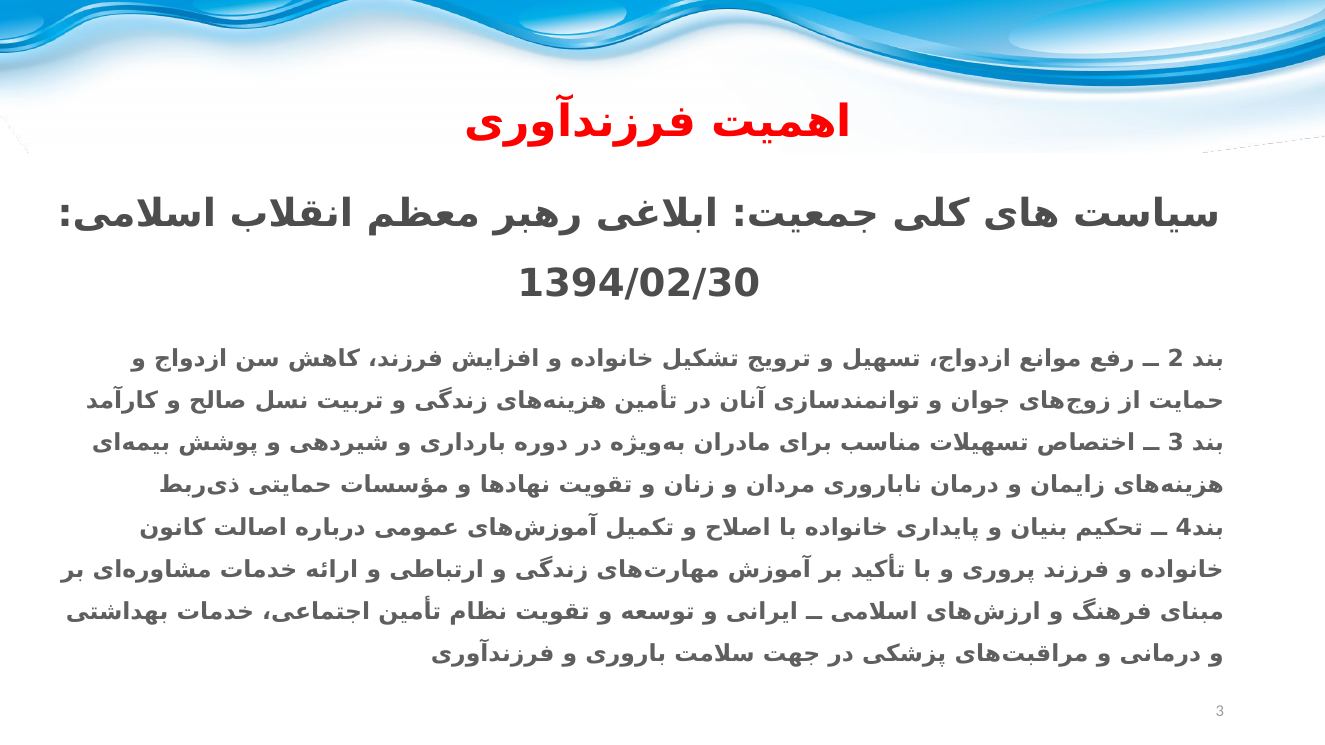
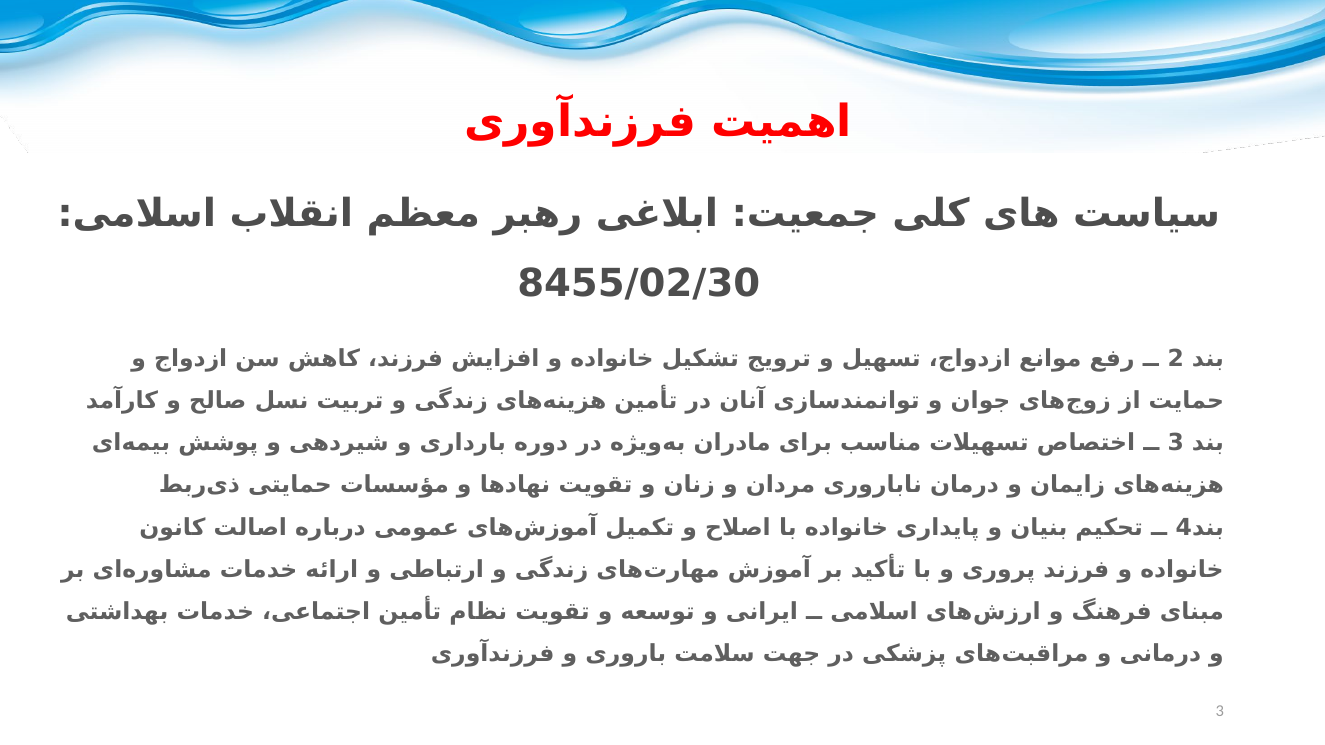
1394/02/30: 1394/02/30 -> 8455/02/30 (639, 283)
